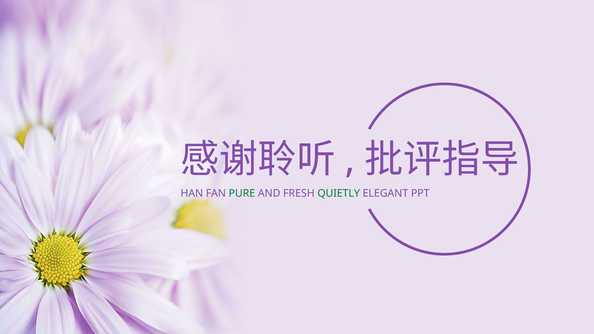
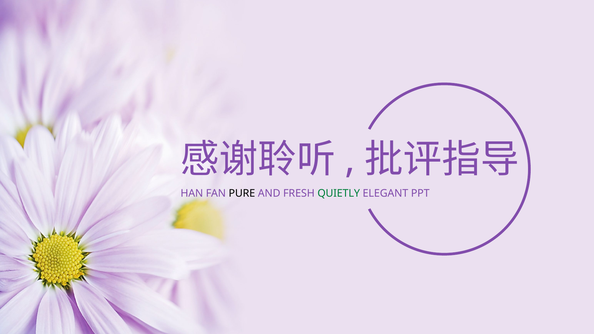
PURE colour: green -> black (242, 193)
